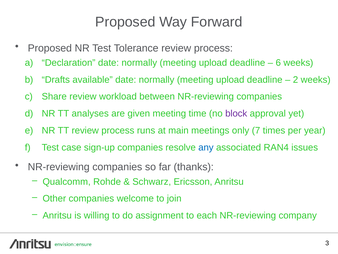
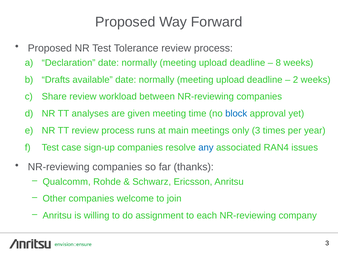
6: 6 -> 8 (278, 63)
block colour: purple -> blue (236, 113)
only 7: 7 -> 3 (256, 130)
